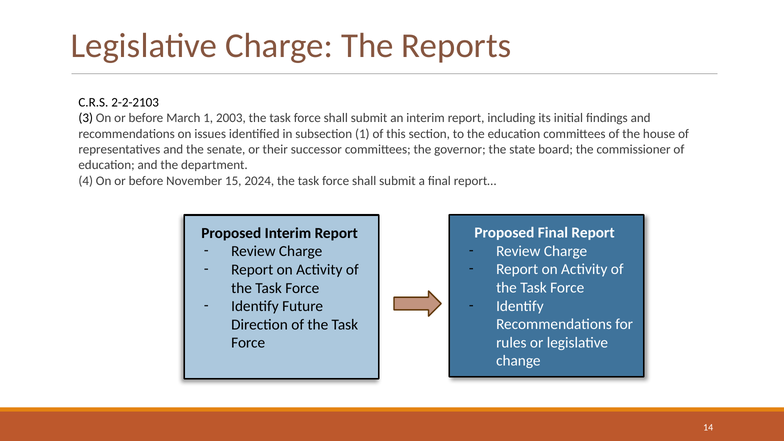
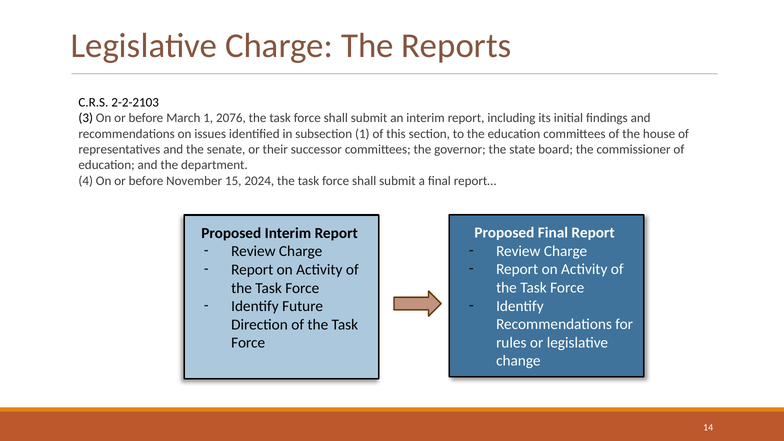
2003: 2003 -> 2076 (231, 118)
